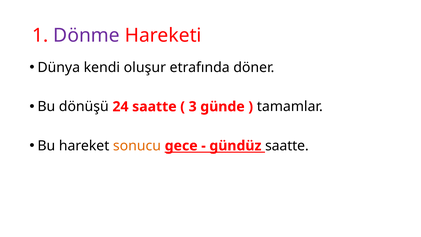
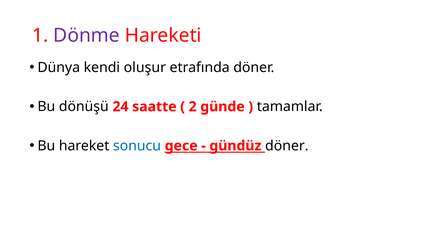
3: 3 -> 2 (193, 107)
sonucu colour: orange -> blue (137, 146)
gündüz saatte: saatte -> döner (287, 146)
